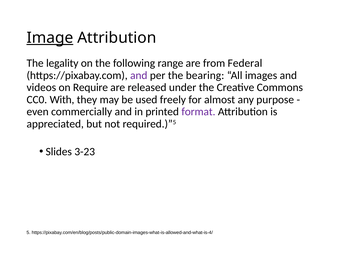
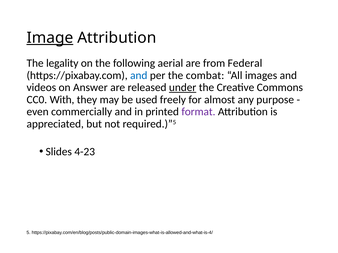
range: range -> aerial (170, 63)
and colour: purple -> blue (139, 76)
bearing: bearing -> combat (205, 76)
Require: Require -> Answer (90, 88)
under underline: none -> present (183, 88)
3-23: 3-23 -> 4-23 (85, 152)
